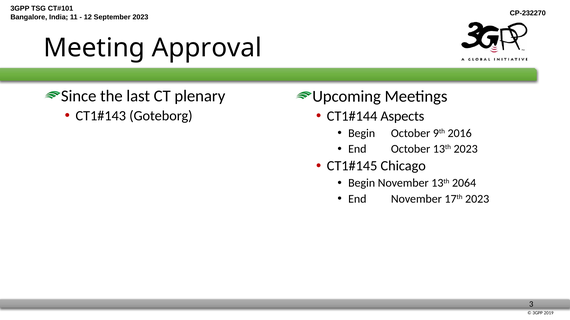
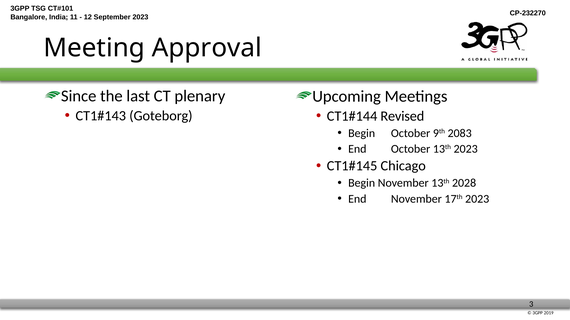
Aspects: Aspects -> Revised (402, 116)
2016: 2016 -> 2083 (460, 133)
2064: 2064 -> 2028 (464, 183)
